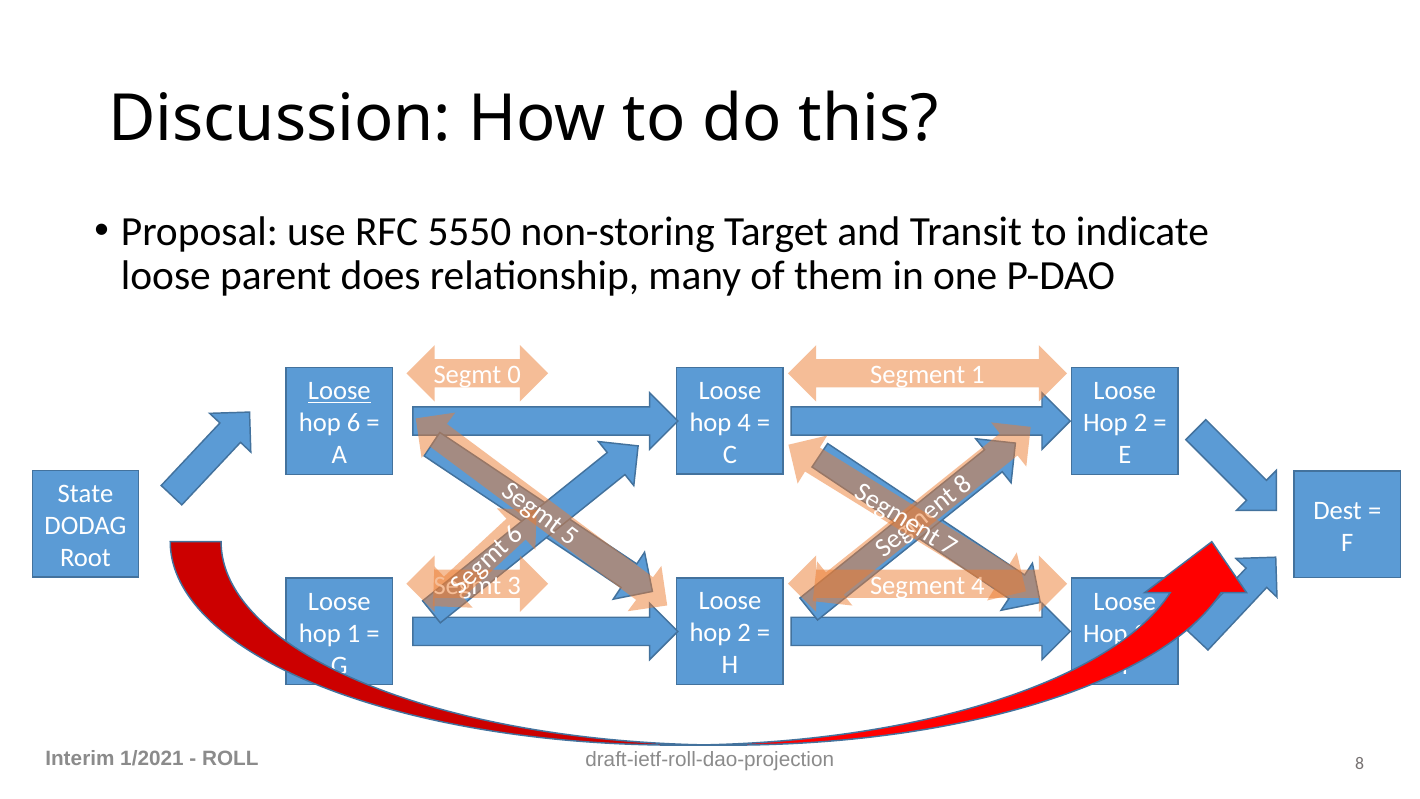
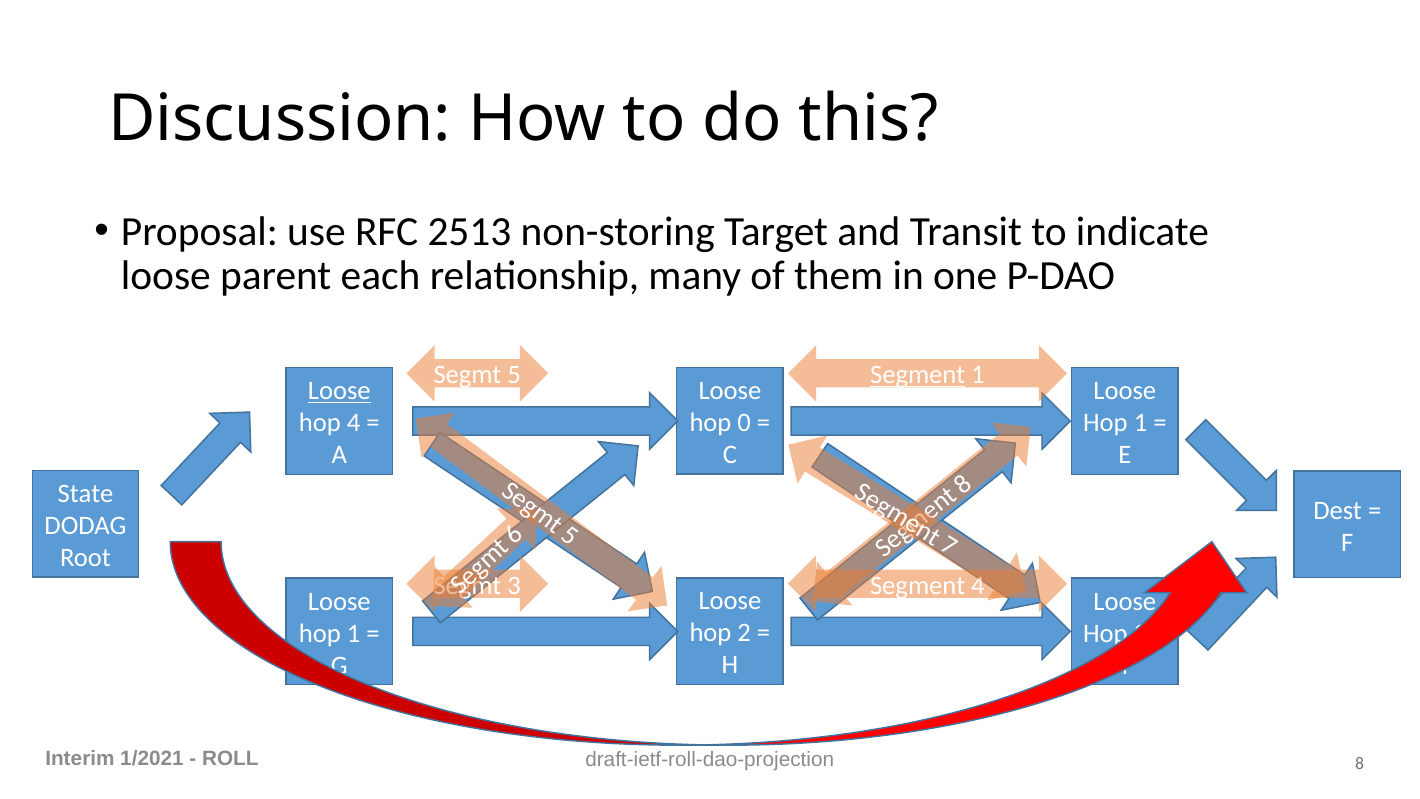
5550: 5550 -> 2513 (469, 231)
does: does -> each (381, 276)
Segmt 0: 0 -> 5 (514, 375)
Segment underline: none -> present (918, 375)
hop 4: 4 -> 0 (744, 423)
hop 6: 6 -> 4 (354, 423)
2: 2 -> 1 (1141, 423)
